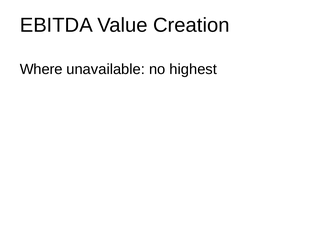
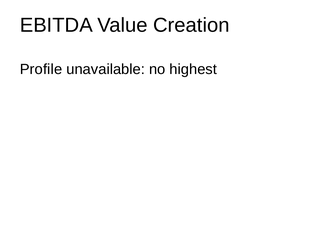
Where: Where -> Profile (41, 69)
